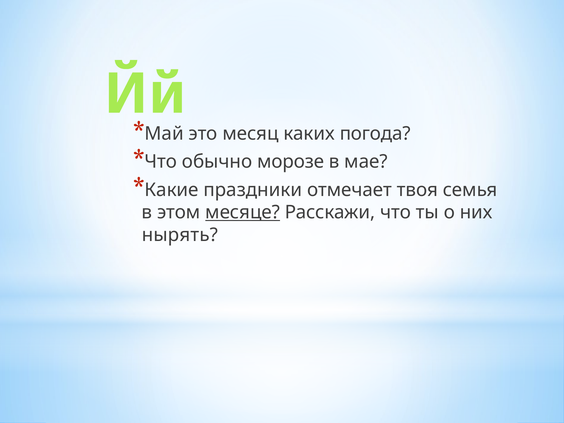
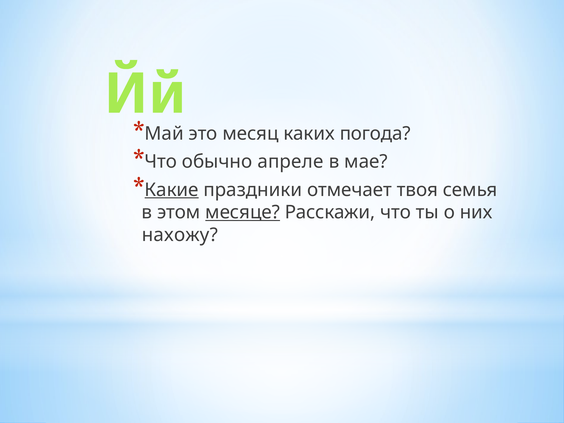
морозе: морозе -> апреле (290, 162)
Какие underline: none -> present (172, 190)
нырять: нырять -> нахожу (180, 235)
